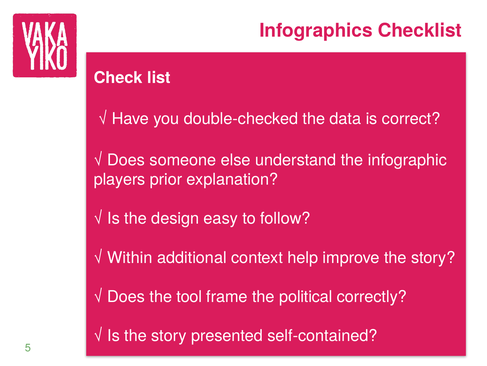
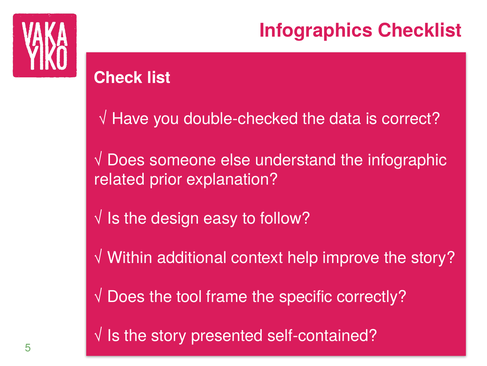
players: players -> related (120, 179)
political: political -> specific (306, 296)
